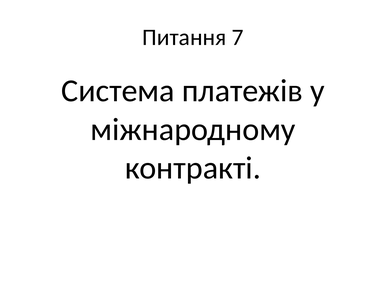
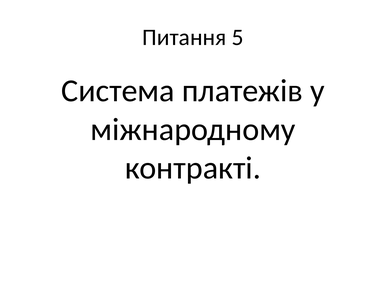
7: 7 -> 5 (238, 37)
